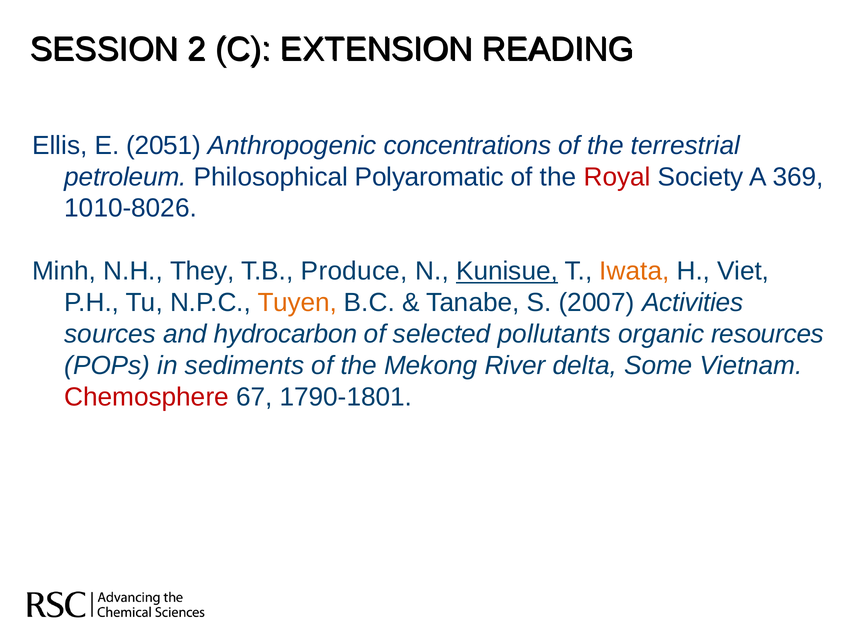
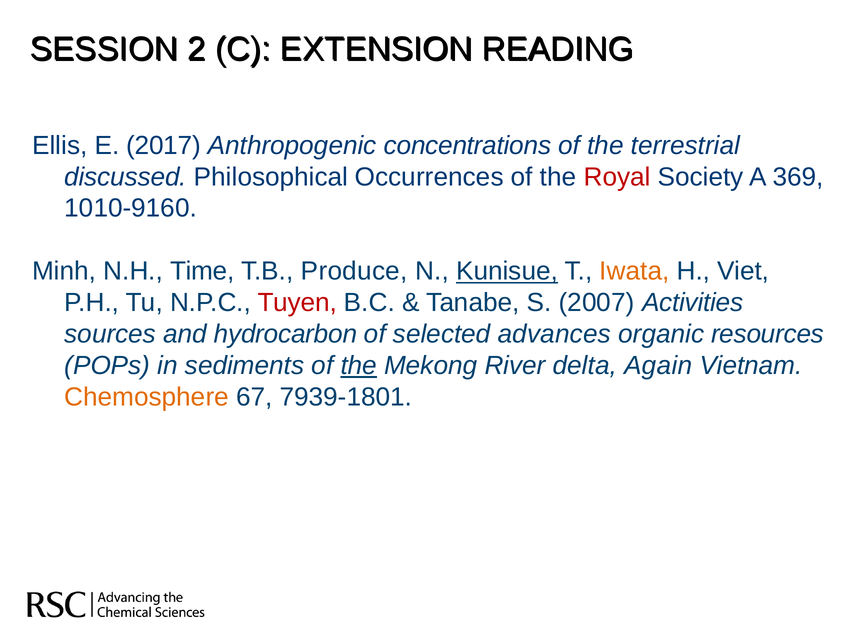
2051: 2051 -> 2017 (164, 145)
petroleum: petroleum -> discussed (126, 177)
Polyaromatic: Polyaromatic -> Occurrences (429, 177)
1010-8026: 1010-8026 -> 1010-9160 (131, 208)
They: They -> Time (202, 271)
Tuyen colour: orange -> red (297, 303)
pollutants: pollutants -> advances (554, 334)
the underline: none -> present (359, 366)
Some: Some -> Again (658, 366)
Chemosphere colour: red -> orange (147, 397)
1790-1801: 1790-1801 -> 7939-1801 (346, 397)
